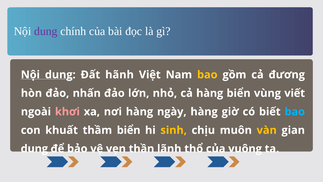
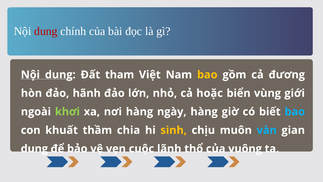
dung colour: purple -> red (46, 31)
hãnh: hãnh -> tham (120, 75)
nhấn: nhấn -> hãnh (87, 93)
cả hàng: hàng -> hoặc (210, 93)
viết: viết -> giới (295, 93)
khơi colour: pink -> light green (67, 112)
thầm biển: biển -> chia (129, 130)
vàn colour: yellow -> light blue (267, 130)
thần: thần -> cuộc (141, 148)
